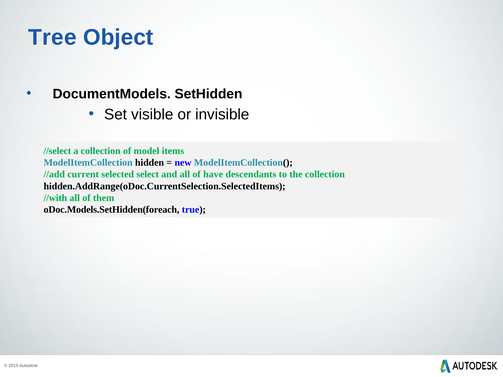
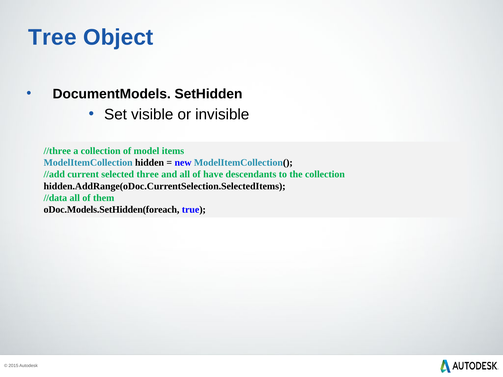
//select: //select -> //three (57, 151)
select: select -> three (148, 174)
//with: //with -> //data (55, 198)
